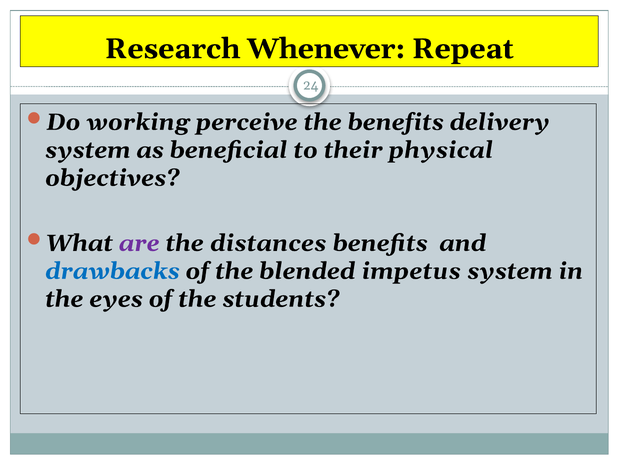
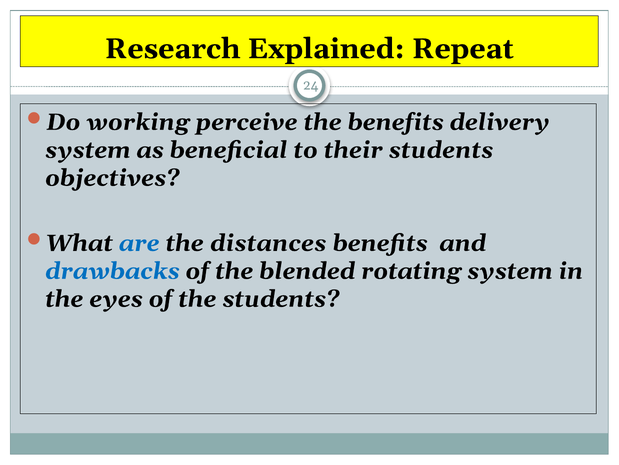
Whenever: Whenever -> Explained (326, 49)
their physical: physical -> students (441, 150)
are colour: purple -> blue (139, 243)
impetus: impetus -> rotating (411, 271)
